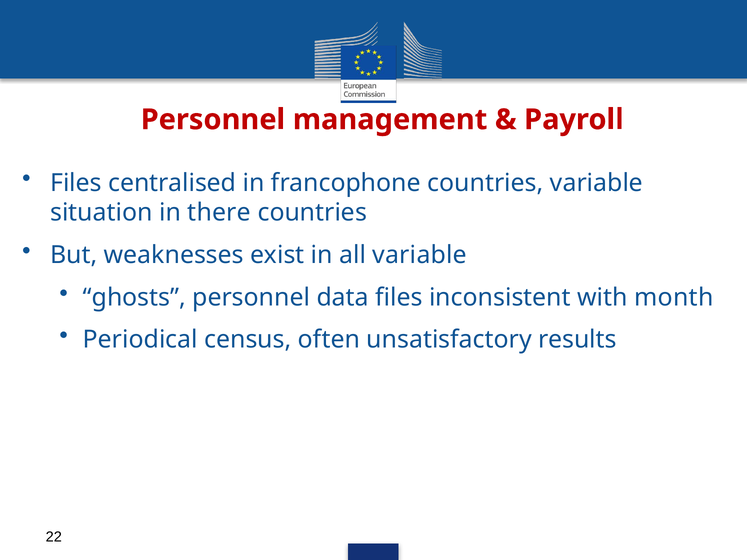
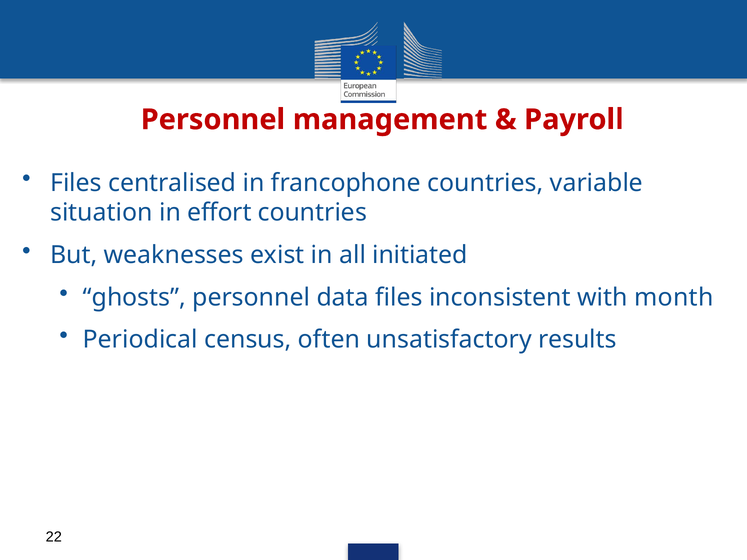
there: there -> effort (219, 213)
all variable: variable -> initiated (420, 255)
